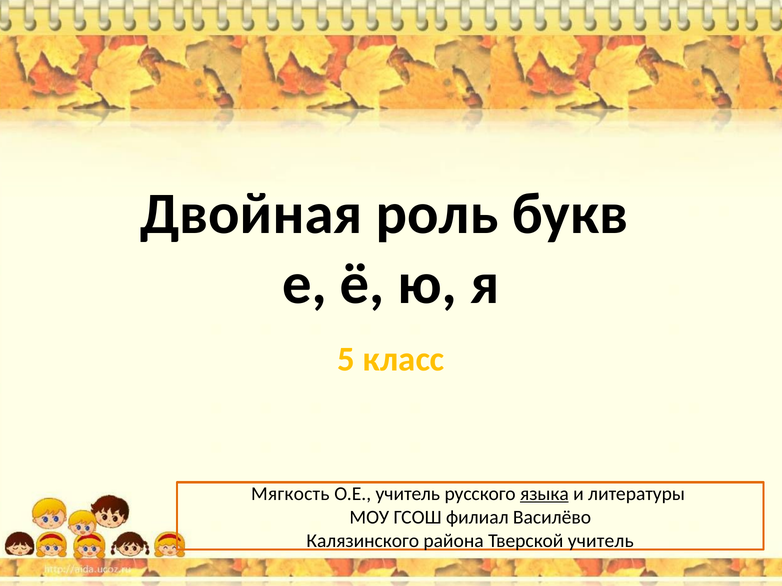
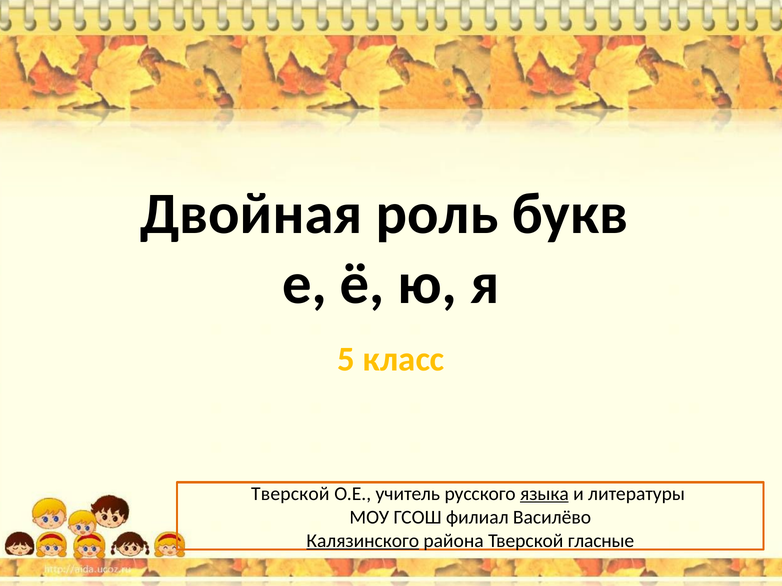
Мягкость: Мягкость -> Тверской (290, 494)
Калязинского underline: none -> present (363, 541)
Тверской учитель: учитель -> гласные (601, 541)
